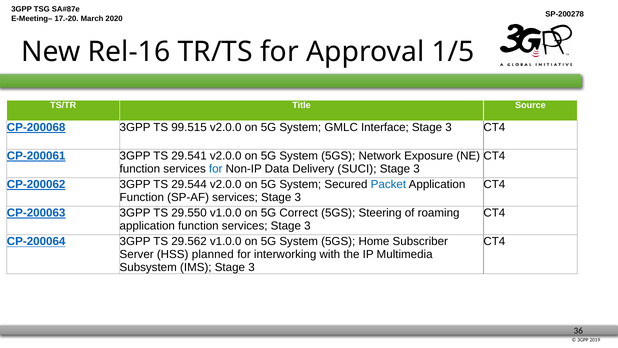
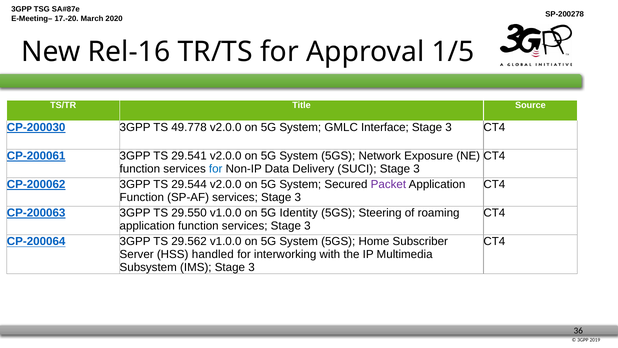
CP-200068: CP-200068 -> CP-200030 (36, 127)
99.515: 99.515 -> 49.778 (189, 127)
Packet colour: blue -> purple (388, 184)
Correct: Correct -> Identity (299, 213)
planned: planned -> handled (213, 254)
